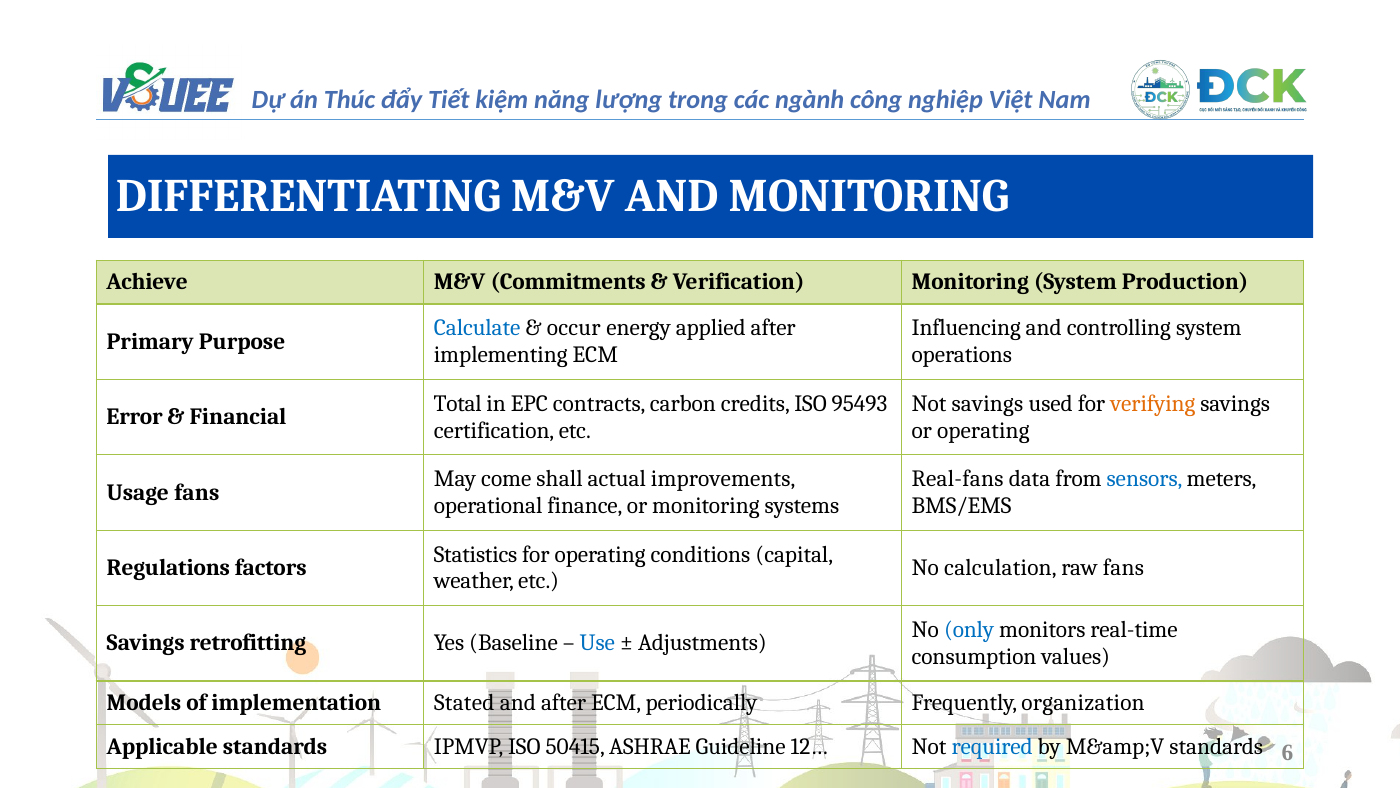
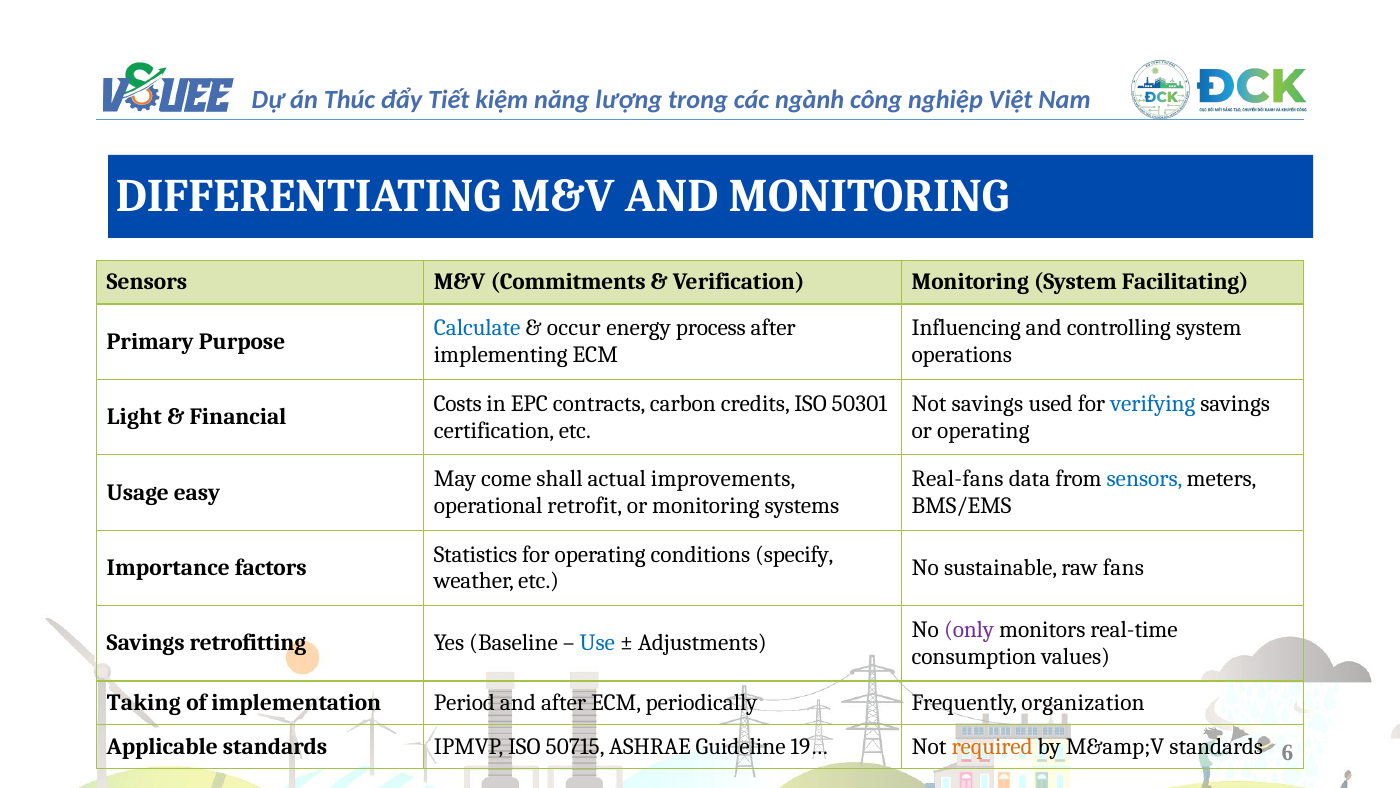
Achieve: Achieve -> Sensors (147, 282)
Production: Production -> Facilitating (1185, 282)
applied: applied -> process (711, 328)
Total: Total -> Costs (458, 403)
95493: 95493 -> 50301 (859, 403)
verifying colour: orange -> blue (1153, 403)
Error: Error -> Light (134, 417)
Usage fans: fans -> easy (197, 492)
finance: finance -> retrofit (585, 505)
capital: capital -> specify (794, 554)
Regulations: Regulations -> Importance (168, 567)
calculation: calculation -> sustainable (1001, 567)
only colour: blue -> purple (969, 629)
Models: Models -> Taking (144, 702)
Stated: Stated -> Period (464, 702)
50415: 50415 -> 50715 (575, 746)
12…: 12… -> 19… (809, 746)
required colour: blue -> orange (992, 746)
